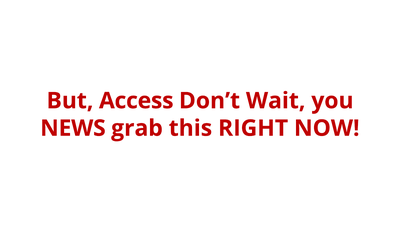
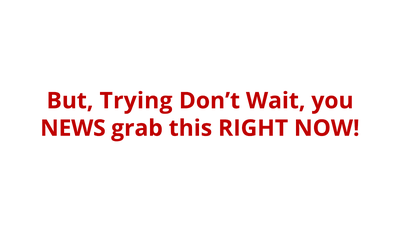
Access: Access -> Trying (136, 101)
